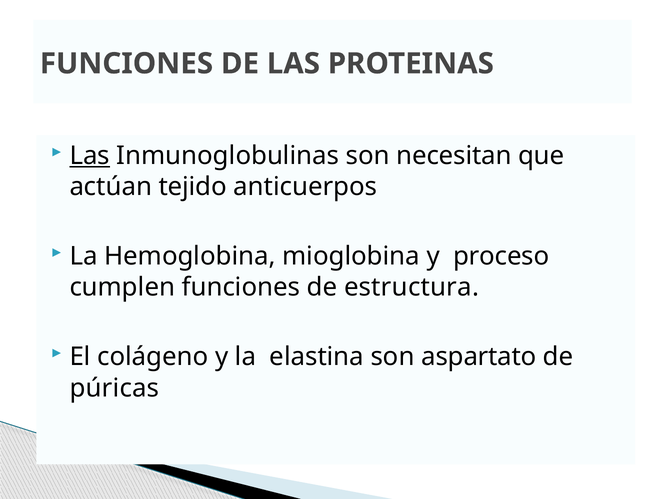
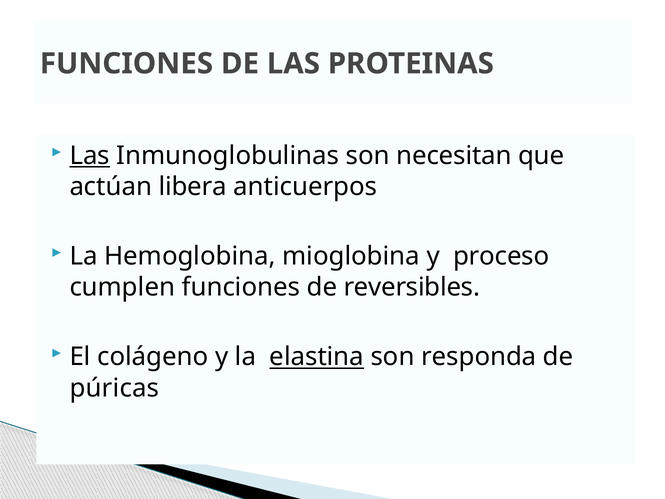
tejido: tejido -> libera (193, 187)
estructura: estructura -> reversibles (412, 287)
elastina underline: none -> present (317, 357)
aspartato: aspartato -> responda (479, 357)
